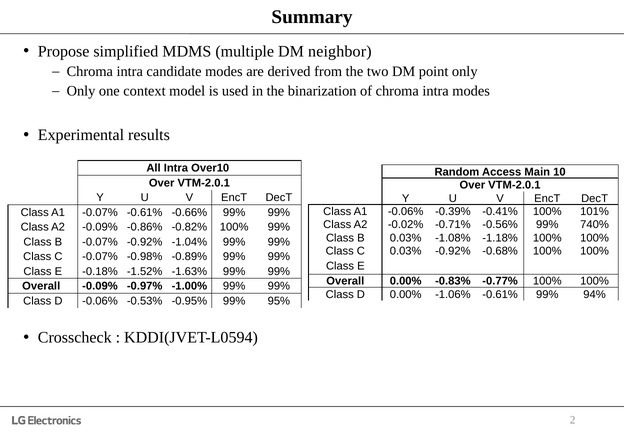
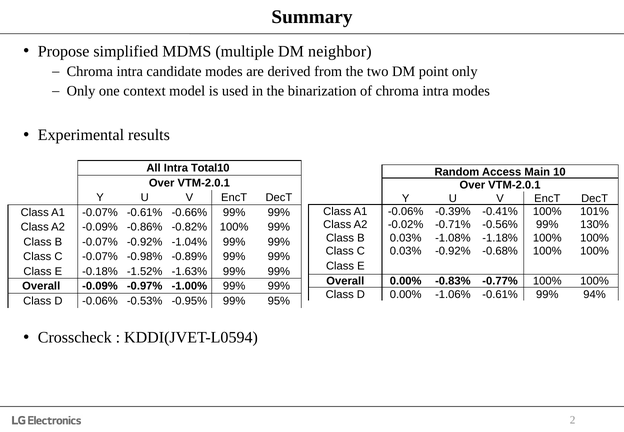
Over10: Over10 -> Total10 (210, 168)
740%: 740% -> 130% (595, 225)
